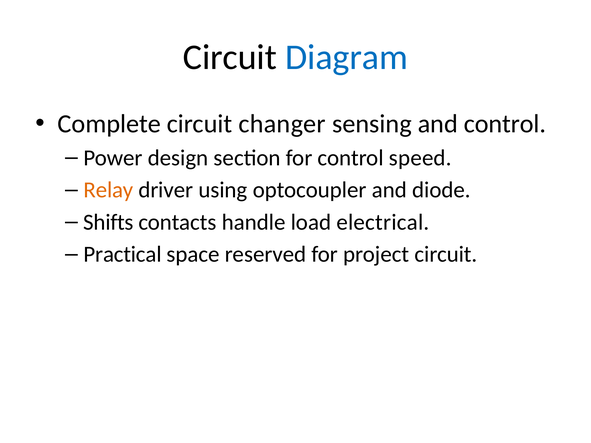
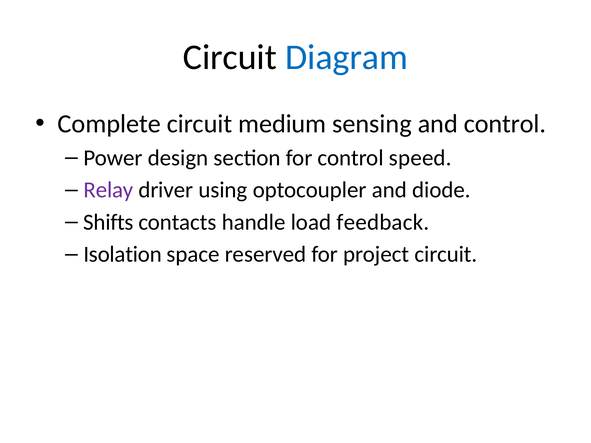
changer: changer -> medium (282, 124)
Relay colour: orange -> purple (108, 190)
electrical: electrical -> feedback (383, 222)
Practical: Practical -> Isolation (123, 255)
